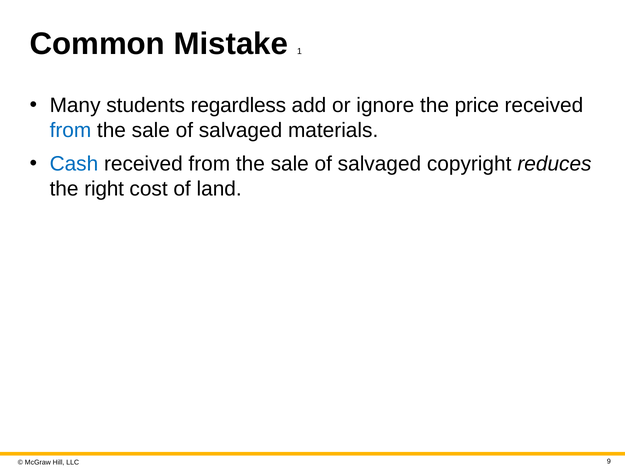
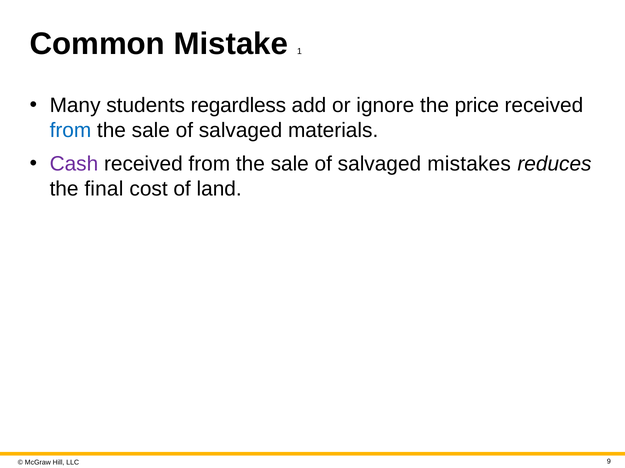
Cash colour: blue -> purple (74, 164)
copyright: copyright -> mistakes (469, 164)
right: right -> final (104, 189)
